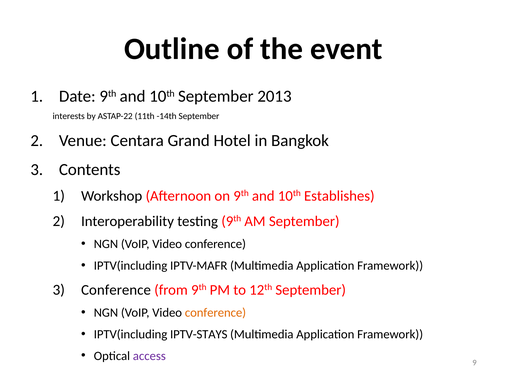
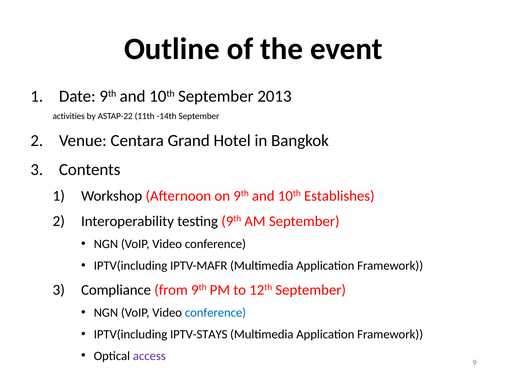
interests: interests -> activities (69, 116)
Conference: Conference -> Compliance (116, 290)
conference colour: orange -> blue (215, 313)
